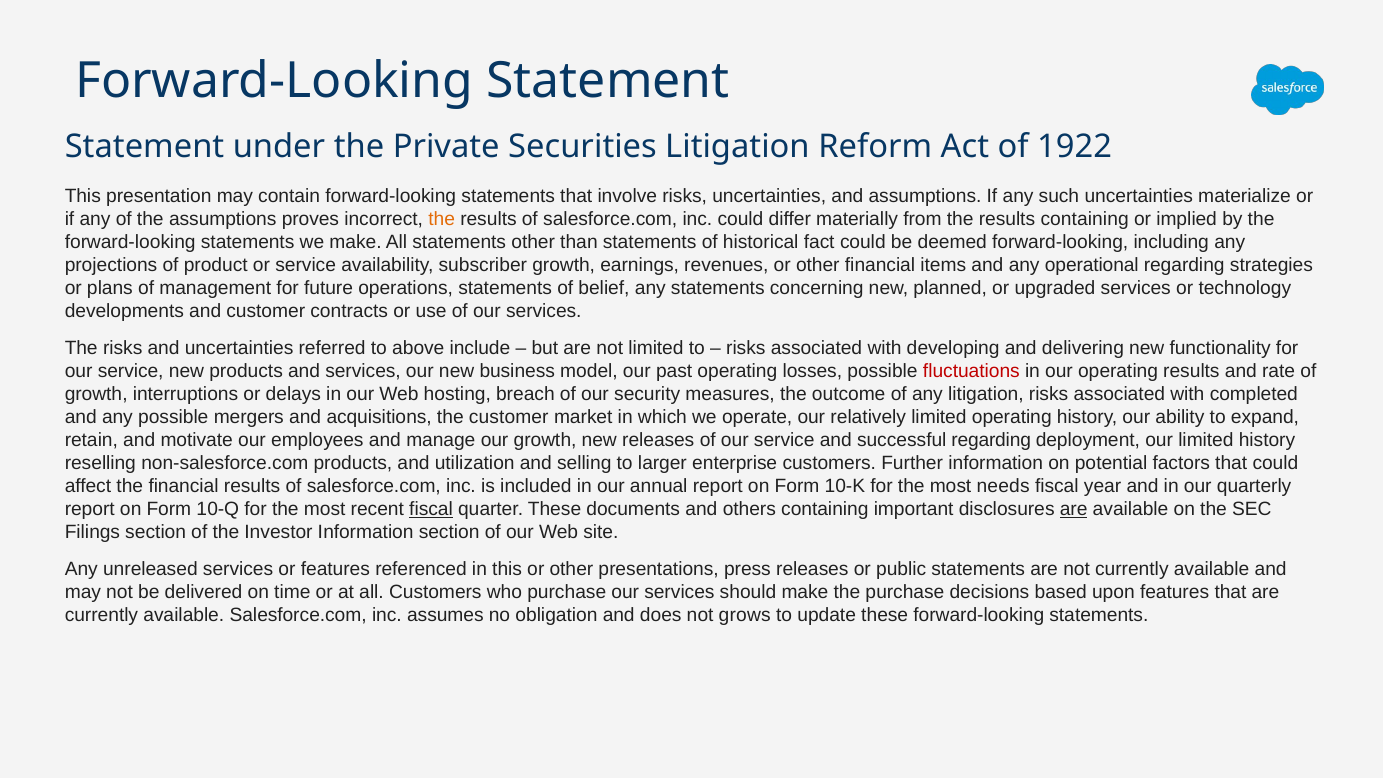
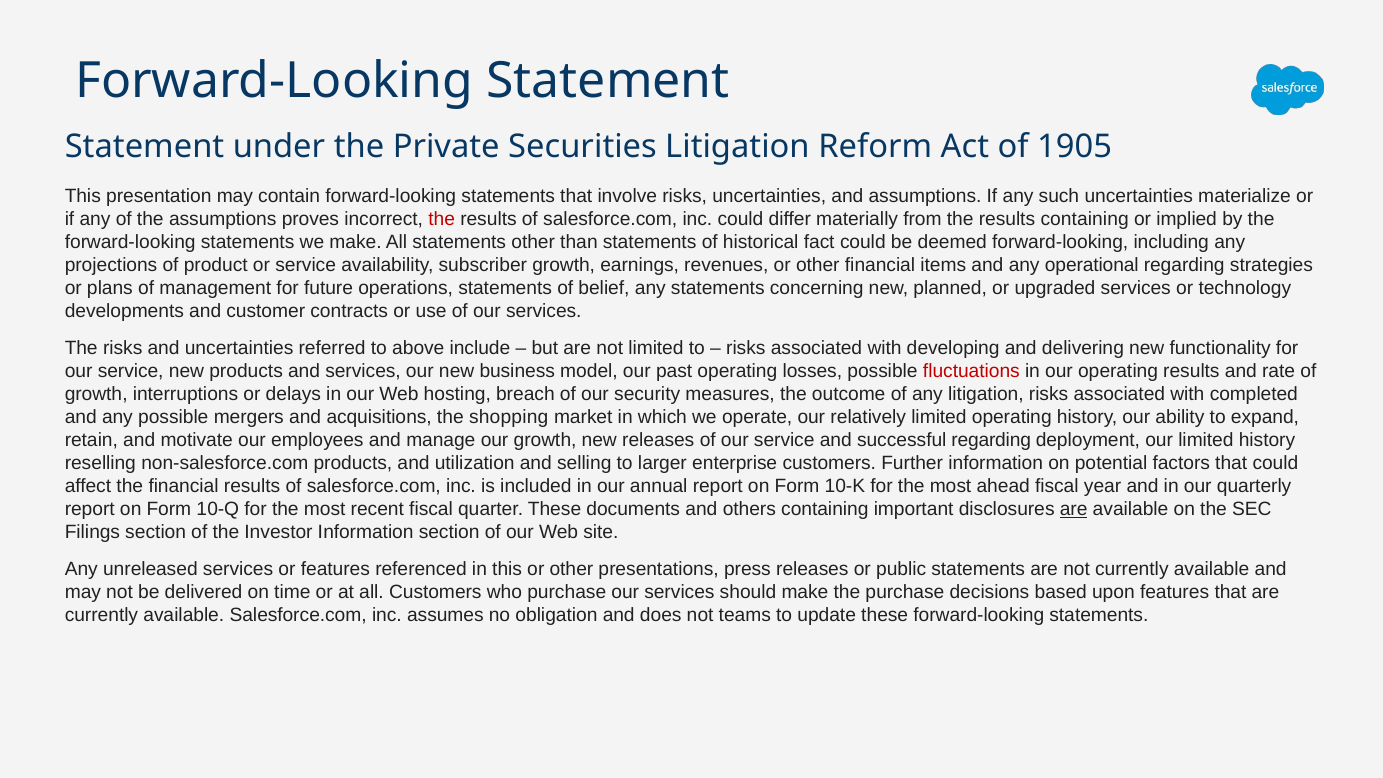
1922: 1922 -> 1905 (1075, 146)
the colour: orange -> red (442, 219)
the customer: customer -> shopping (509, 417)
needs: needs -> ahead (1003, 486)
fiscal underline: present -> none (431, 509)
grows: grows -> teams (745, 615)
